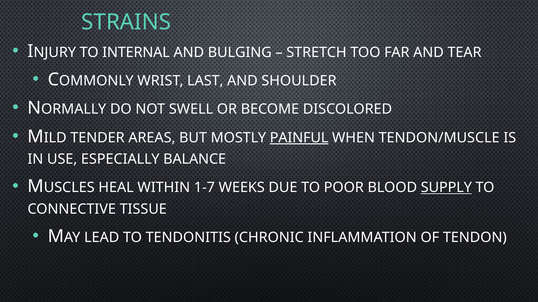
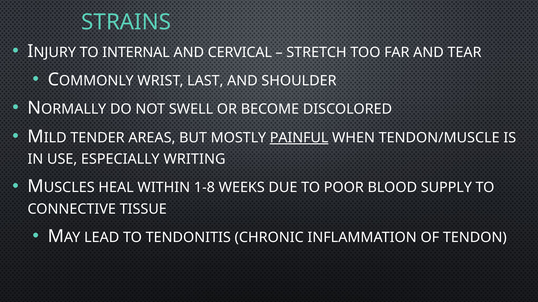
BULGING: BULGING -> CERVICAL (240, 52)
BALANCE: BALANCE -> WRITING (195, 159)
1-7: 1-7 -> 1-8 (204, 188)
SUPPLY underline: present -> none (446, 188)
